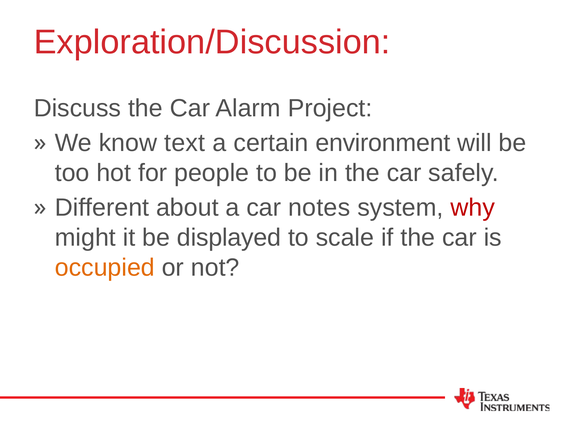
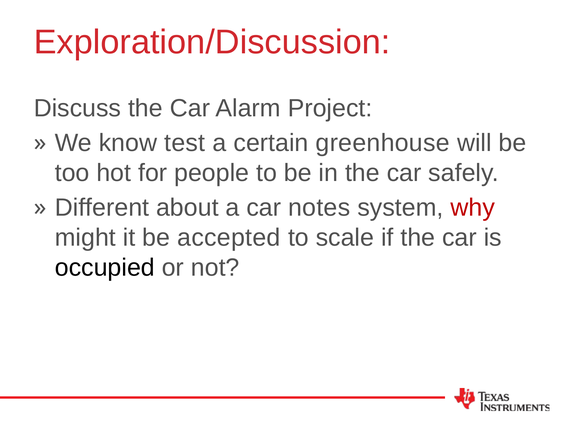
text: text -> test (185, 143)
environment: environment -> greenhouse (383, 143)
displayed: displayed -> accepted (229, 238)
occupied colour: orange -> black (105, 268)
